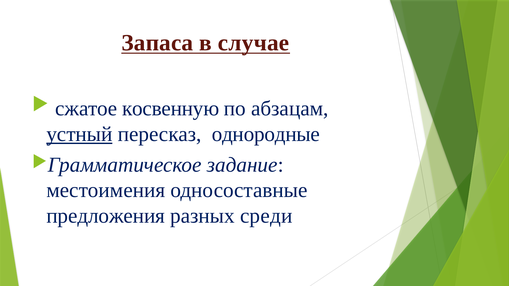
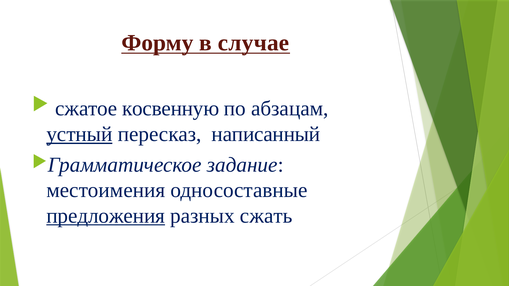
Запаса: Запаса -> Форму (157, 43)
однородные: однородные -> написанный (266, 134)
предложения underline: none -> present (106, 216)
среди: среди -> сжать (266, 216)
